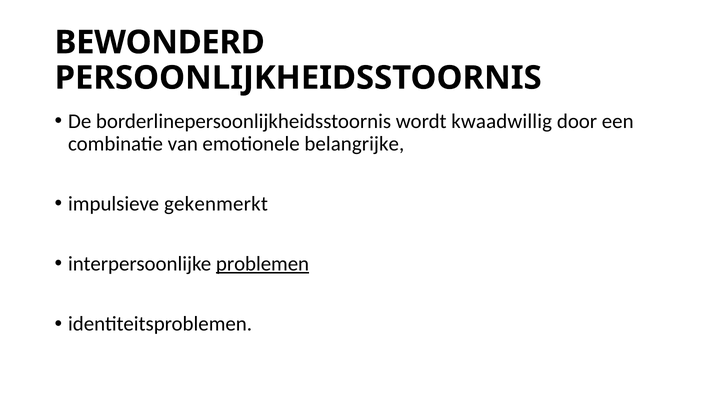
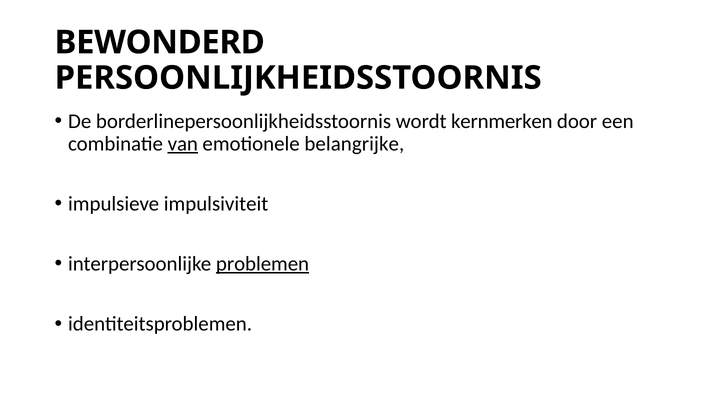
kwaadwillig: kwaadwillig -> kernmerken (502, 121)
van underline: none -> present (183, 144)
gekenmerkt: gekenmerkt -> impulsiviteit (216, 204)
